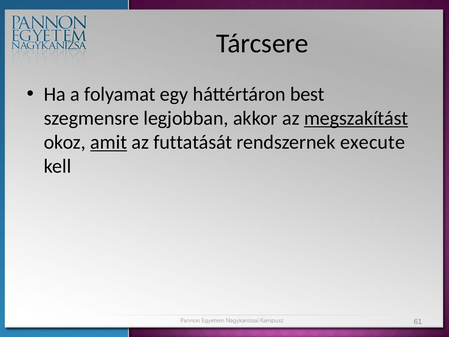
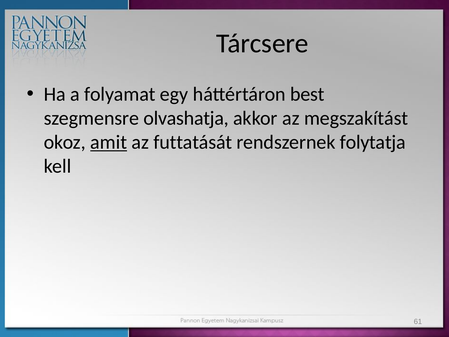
legjobban: legjobban -> olvashatja (186, 118)
megszakítást underline: present -> none (356, 118)
execute: execute -> folytatja (373, 142)
